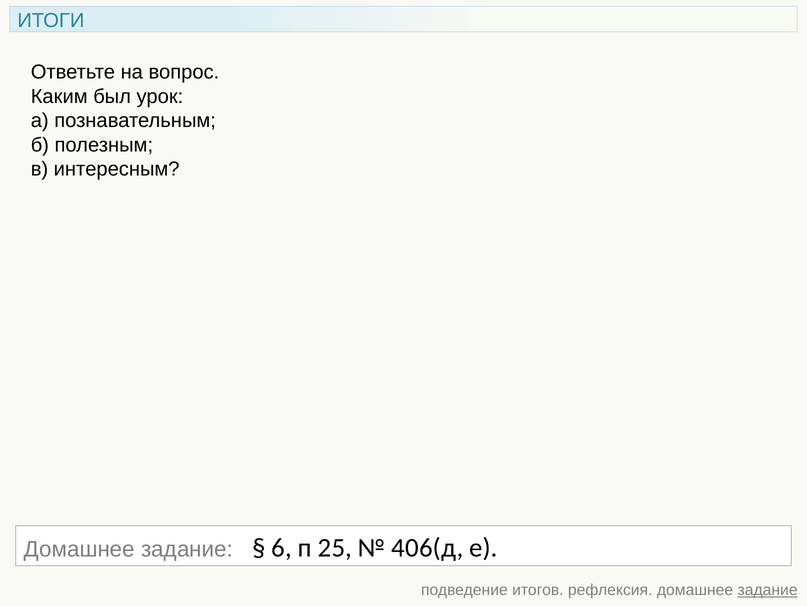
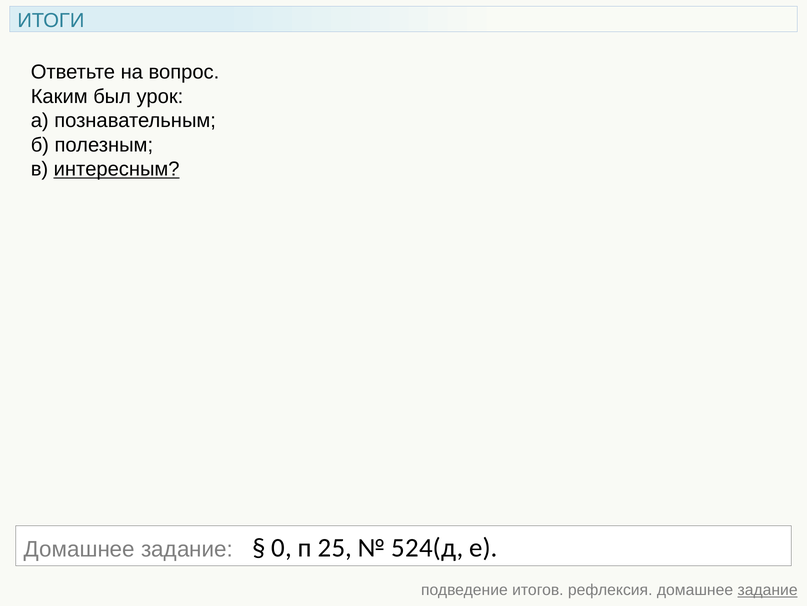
интересным underline: none -> present (117, 169)
6: 6 -> 0 (282, 547)
406(д: 406(д -> 524(д (427, 547)
